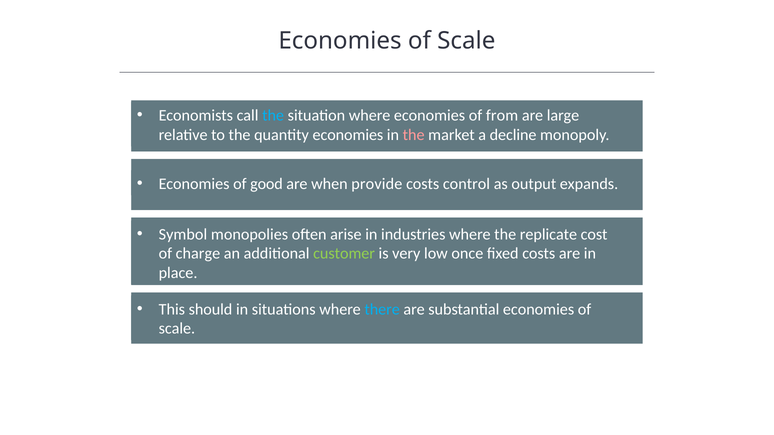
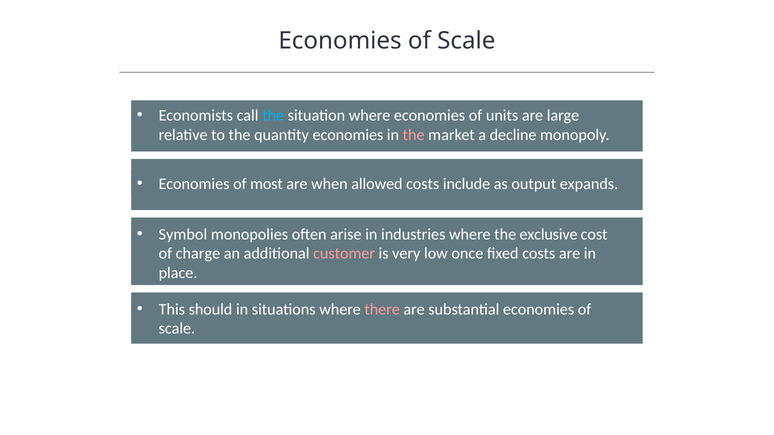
from: from -> units (502, 116)
good: good -> most (267, 184)
provide: provide -> allowed (377, 184)
control: control -> include (467, 184)
replicate: replicate -> exclusive (549, 235)
customer colour: light green -> pink (344, 254)
there colour: light blue -> pink (382, 310)
